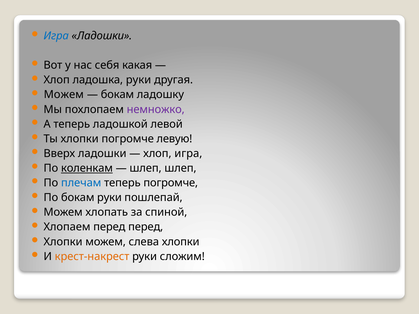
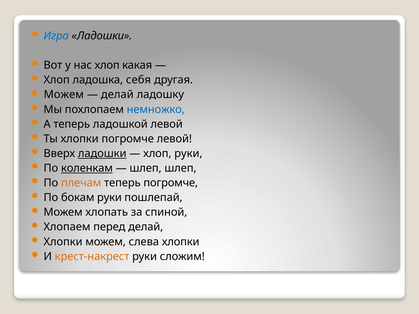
нас себя: себя -> хлоп (107, 65)
ладошка руки: руки -> себя (138, 80)
бокам: бокам -> делай (117, 95)
немножко colour: purple -> blue (156, 109)
погромче левую: левую -> левой (174, 139)
ладошки underline: none -> present (102, 154)
хлоп игра: игра -> руки (188, 154)
плечам colour: blue -> orange (81, 183)
перед перед: перед -> делай (146, 227)
